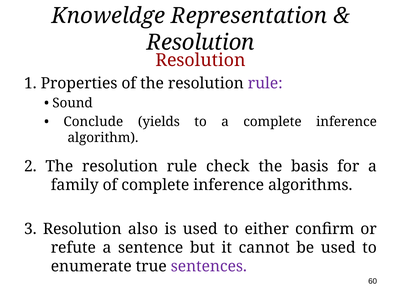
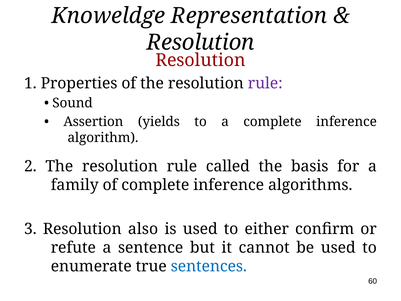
Conclude: Conclude -> Assertion (93, 122)
check: check -> called (228, 166)
sentences colour: purple -> blue (209, 266)
